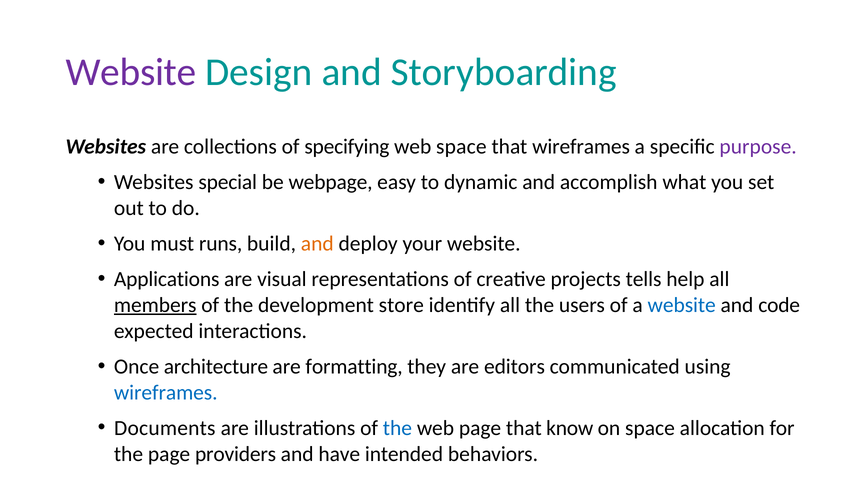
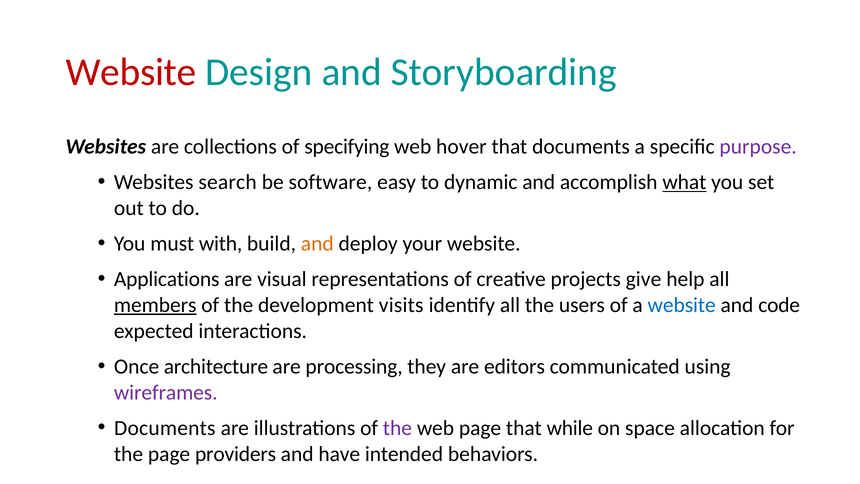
Website colour: purple -> red (131, 72)
web space: space -> hover (461, 146)
that wireframes: wireframes -> documents (581, 146)
special: special -> search (228, 182)
webpage: webpage -> software (330, 182)
what underline: none -> present (684, 182)
runs: runs -> with (221, 244)
tells: tells -> give (643, 279)
store: store -> visits (401, 305)
formatting: formatting -> processing (354, 366)
wireframes colour: blue -> purple (166, 392)
the colour: blue -> purple (397, 428)
know: know -> while (570, 428)
